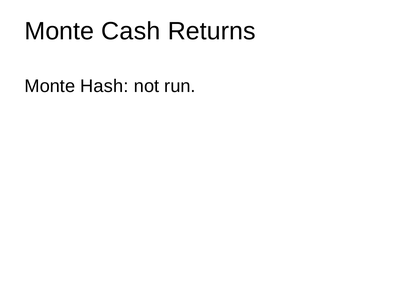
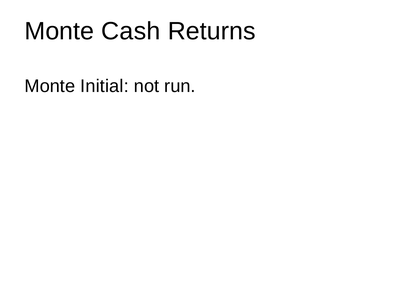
Hash: Hash -> Initial (104, 86)
